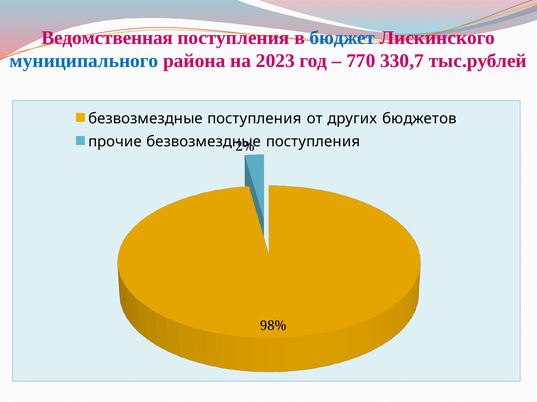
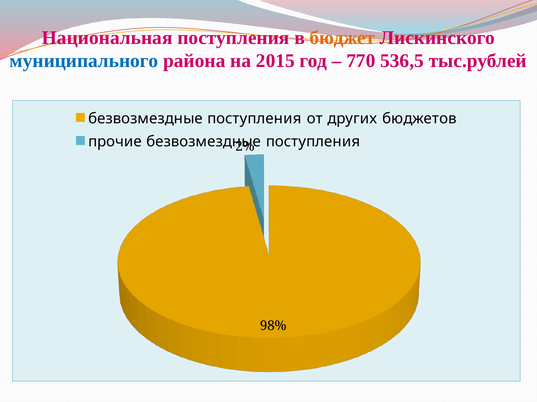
Ведомственная: Ведомственная -> Национальная (107, 38)
бюджет colour: blue -> orange (342, 38)
2023: 2023 -> 2015 (275, 61)
330,7: 330,7 -> 536,5 (402, 61)
